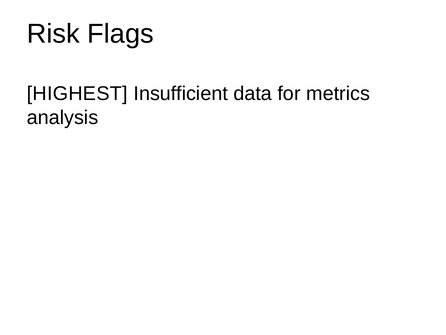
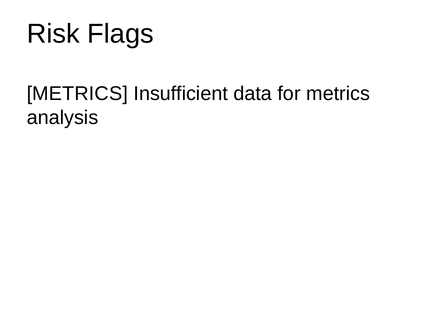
HIGHEST: HIGHEST -> METRICS (77, 94)
